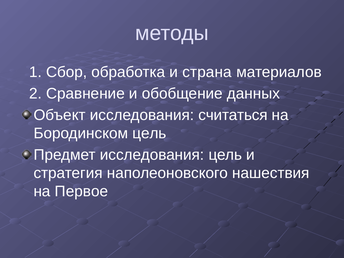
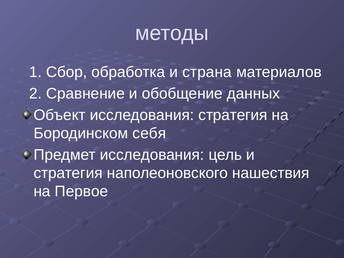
исследования считаться: считаться -> стратегия (233, 115)
Бородинском цель: цель -> себя (149, 133)
